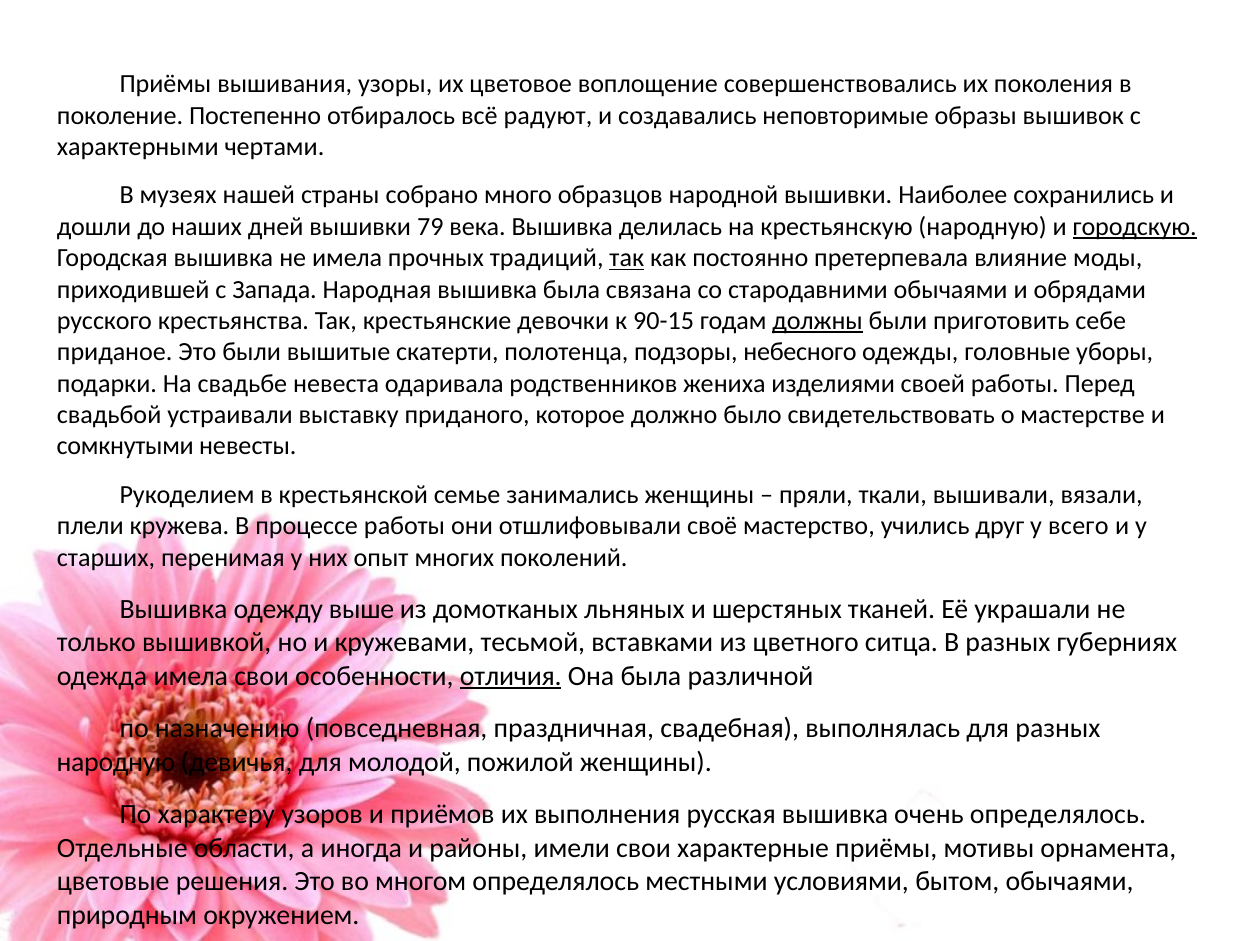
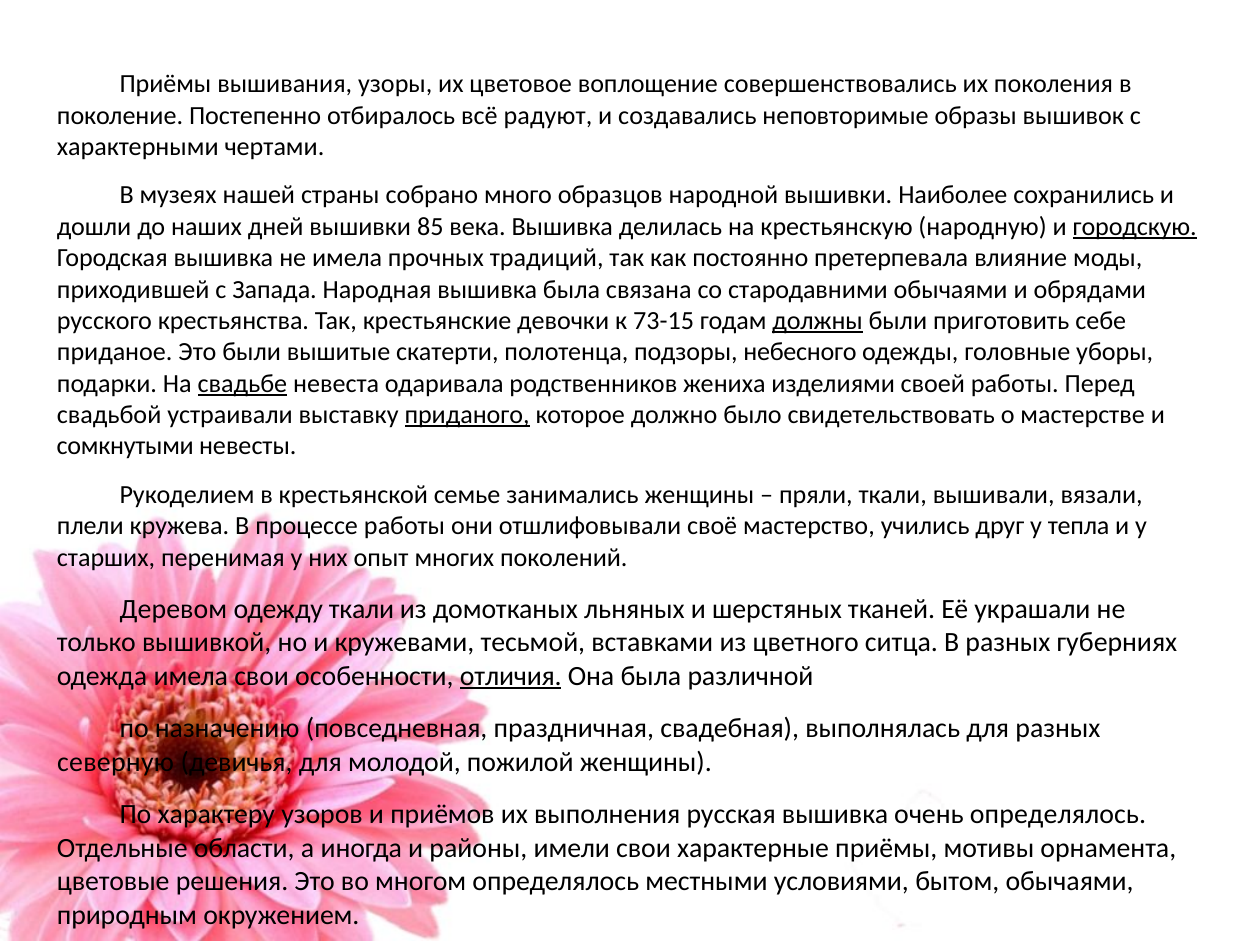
79: 79 -> 85 (430, 227)
так underline: present -> none (627, 258)
90-15: 90-15 -> 73-15 (664, 321)
свадьбе underline: none -> present (242, 383)
приданого underline: none -> present (467, 415)
всего: всего -> тепла (1079, 526)
Вышивка: Вышивка -> Деревом (173, 609)
одежду выше: выше -> ткали (362, 609)
народную: народную -> северную (116, 762)
